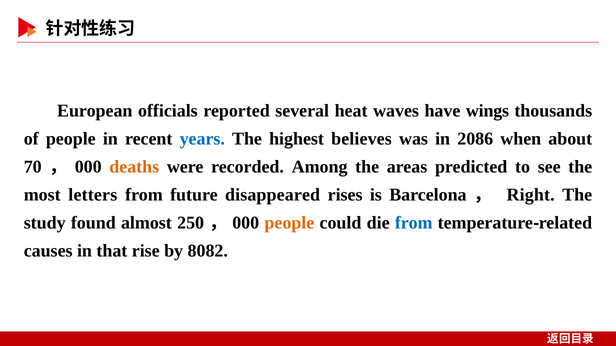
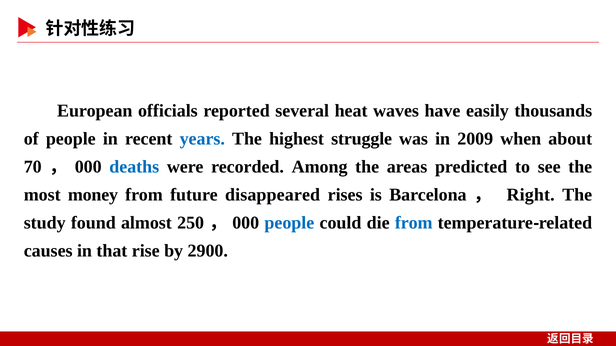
wings: wings -> easily (487, 111)
believes: believes -> struggle (362, 139)
2086: 2086 -> 2009 (475, 139)
deaths colour: orange -> blue (134, 167)
letters: letters -> money (93, 195)
people colour: orange -> blue (289, 223)
8082: 8082 -> 2900 (208, 251)
